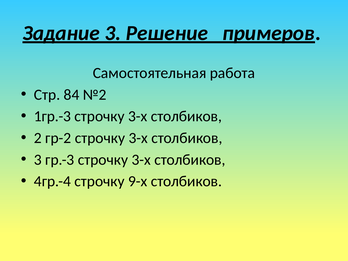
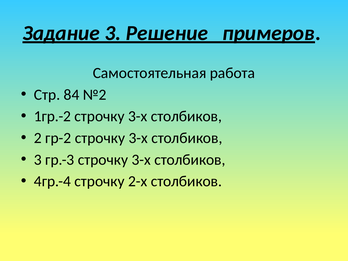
1гр.-3: 1гр.-3 -> 1гр.-2 (52, 116)
9-х: 9-х -> 2-х (138, 181)
